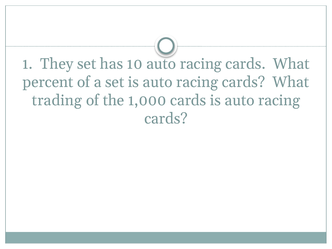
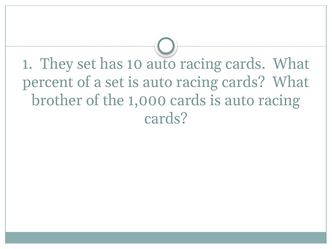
trading: trading -> brother (57, 100)
